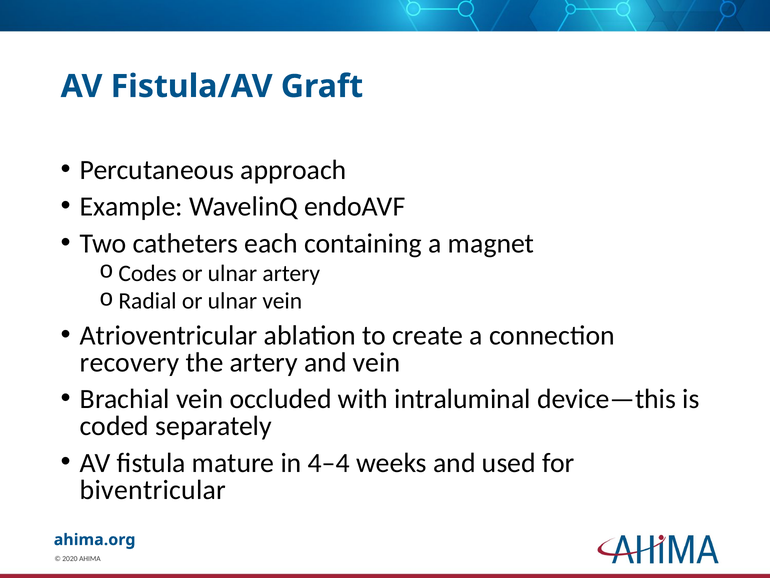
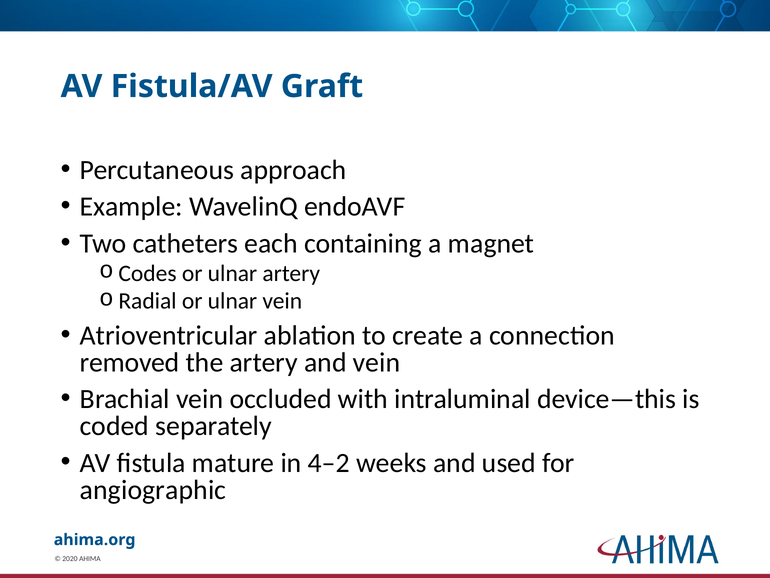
recovery: recovery -> removed (130, 362)
4–4: 4–4 -> 4–2 (329, 462)
biventricular: biventricular -> angiographic (153, 489)
